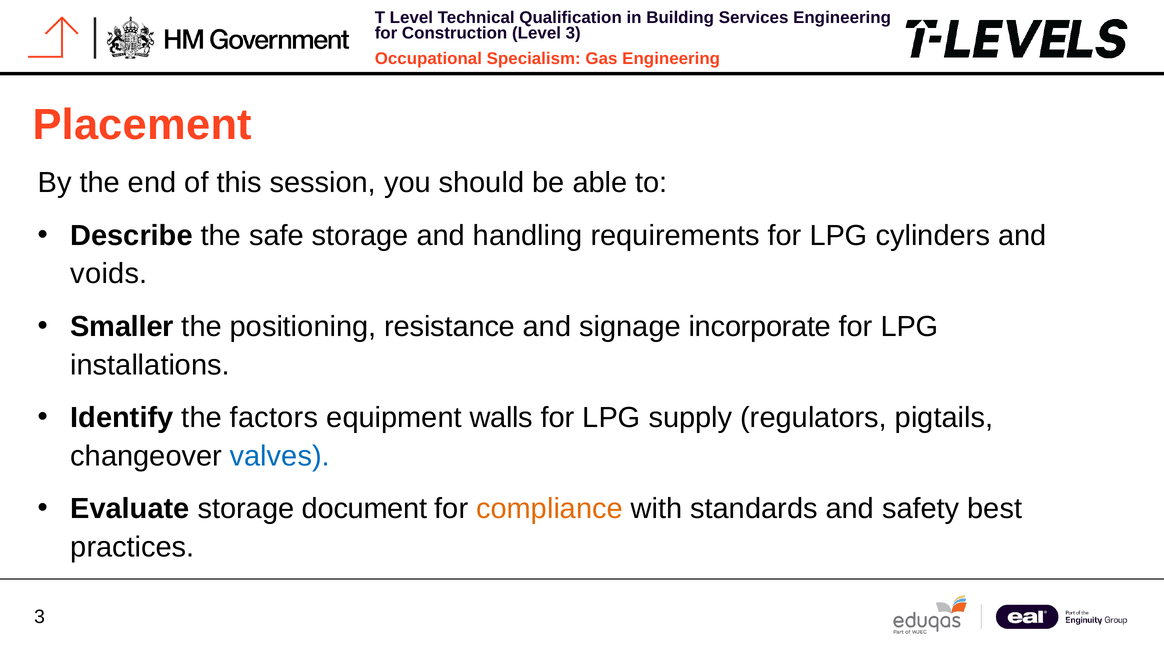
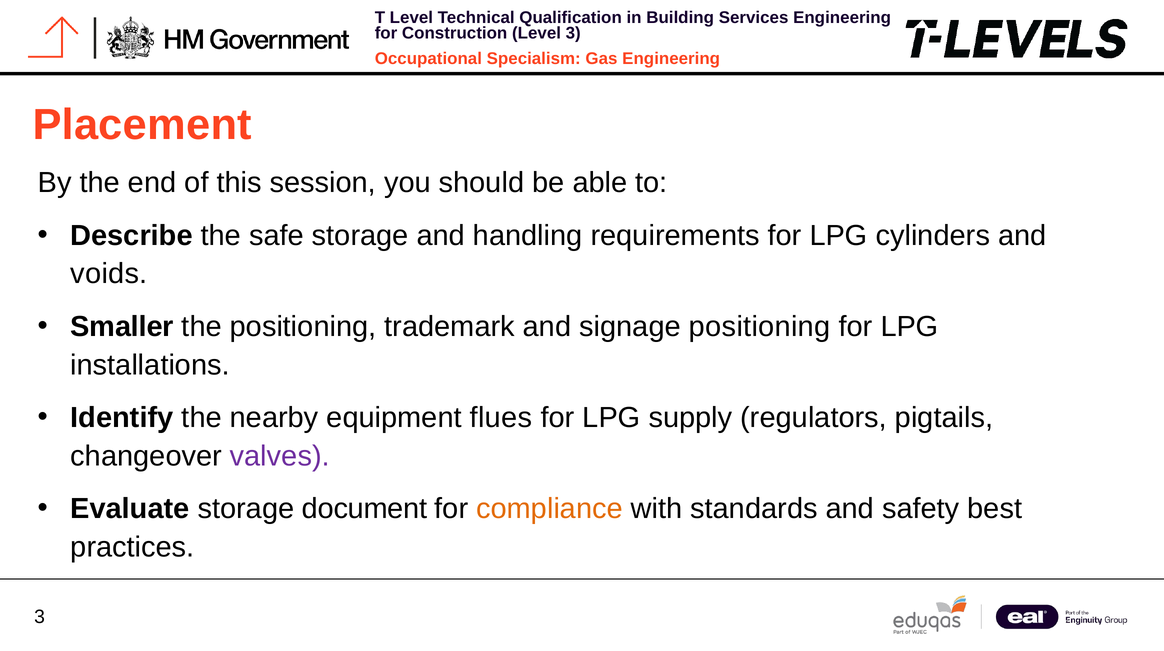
resistance: resistance -> trademark (450, 326)
signage incorporate: incorporate -> positioning (760, 326)
factors: factors -> nearby (274, 417)
walls: walls -> flues (501, 417)
valves colour: blue -> purple (280, 456)
